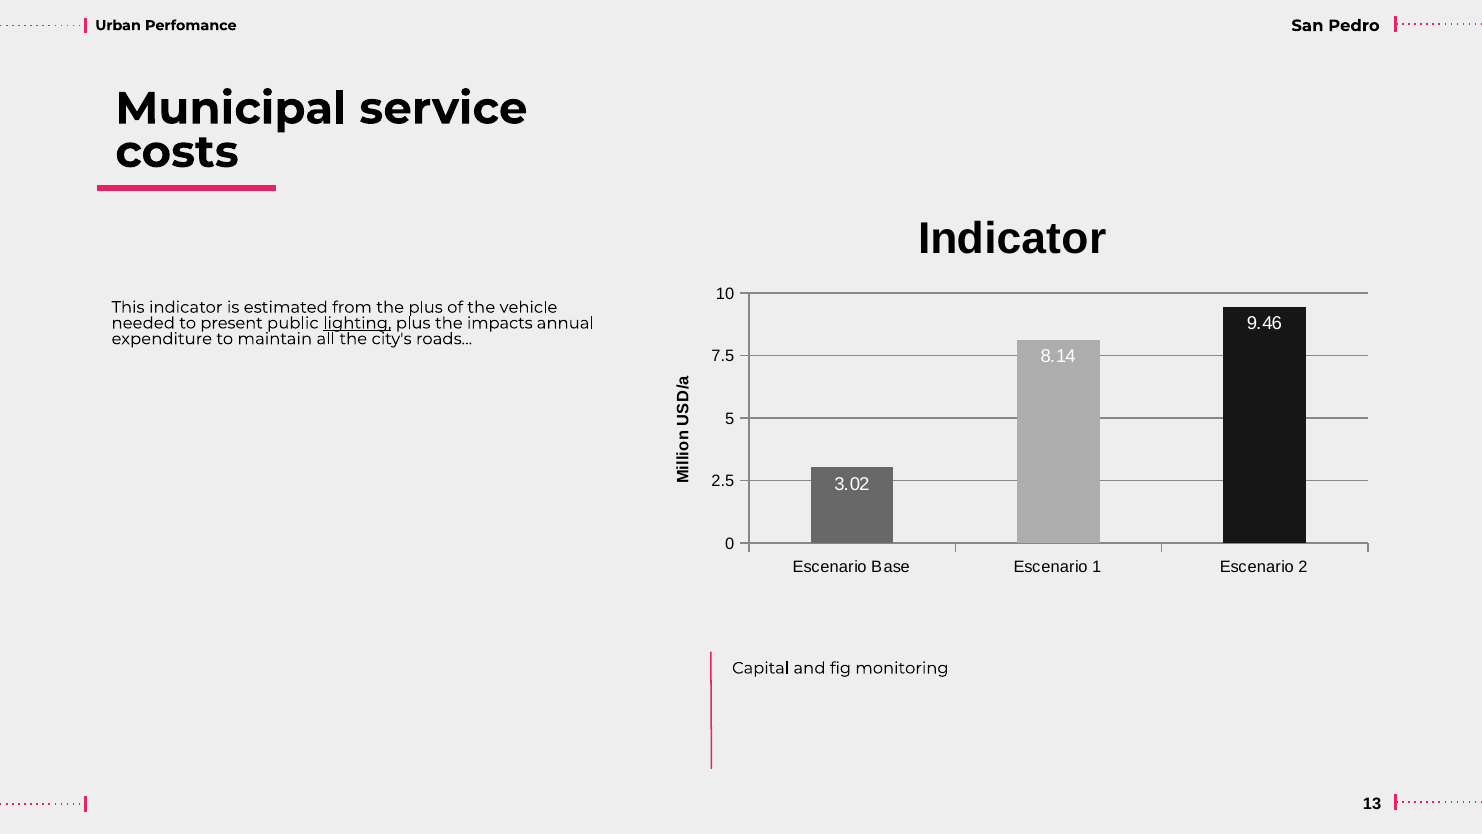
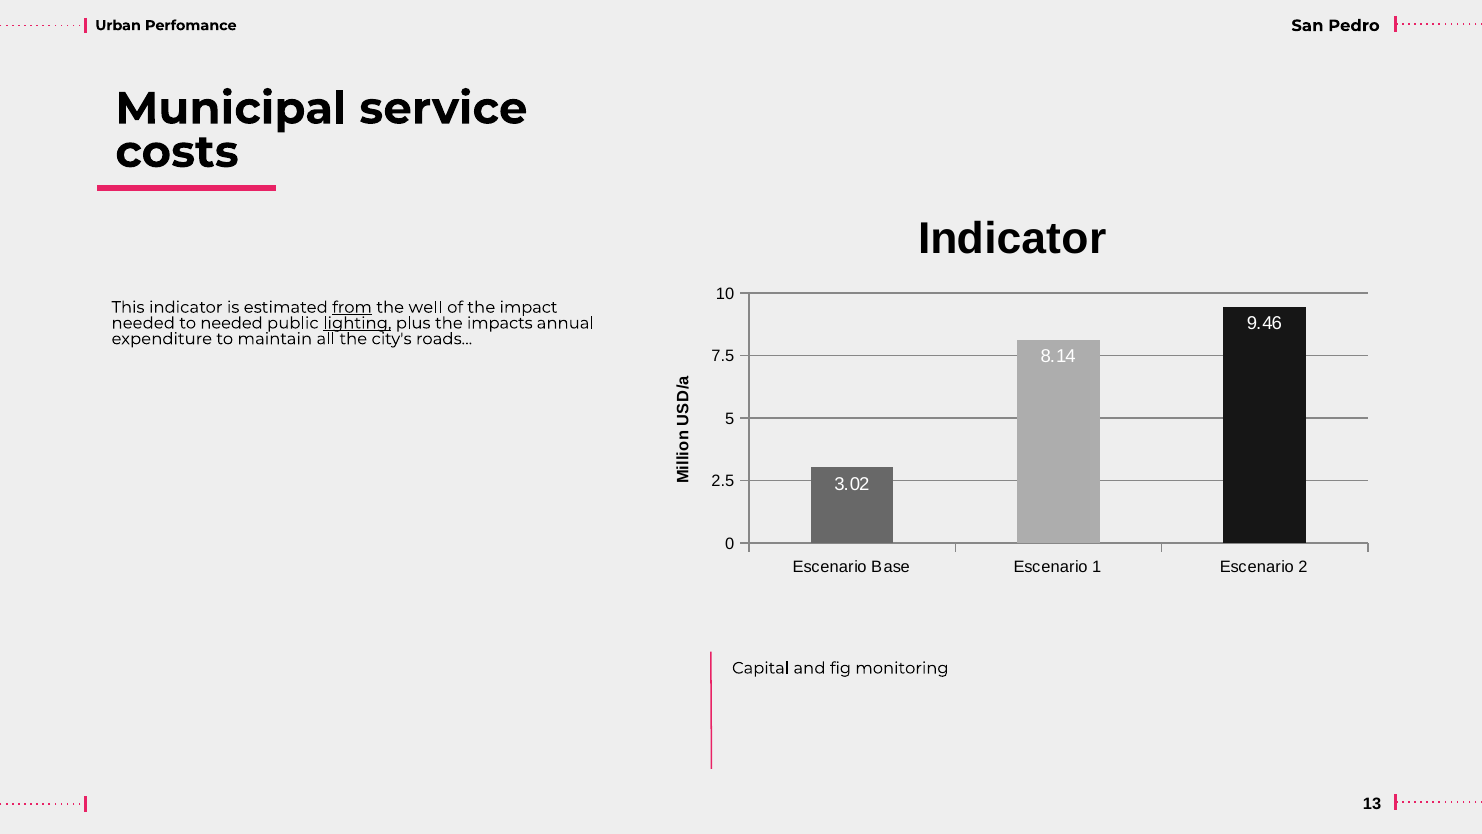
from underline: none -> present (352, 307)
the plus: plus -> well (425, 307)
vehicle: vehicle -> impact (529, 307)
to present: present -> needed (232, 323)
